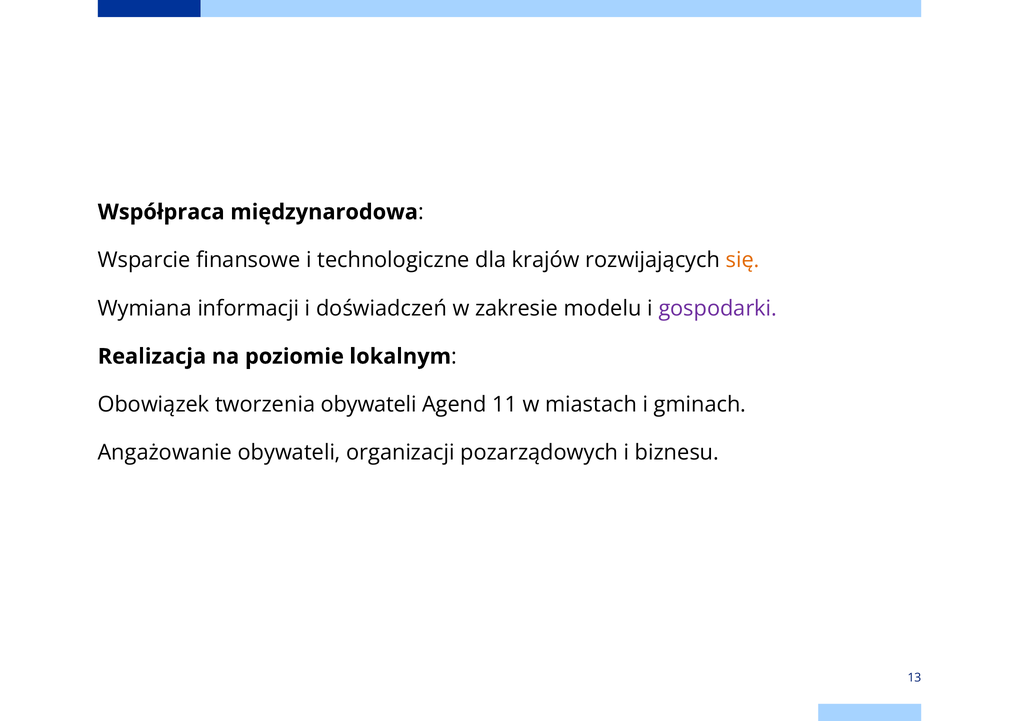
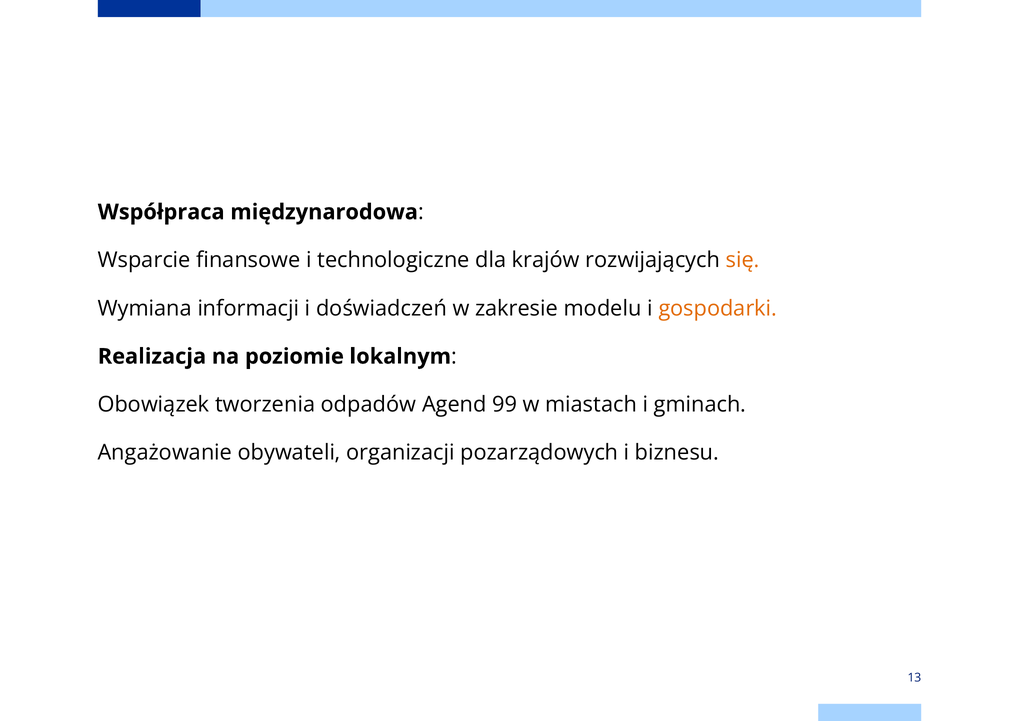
gospodarki colour: purple -> orange (718, 308)
tworzenia obywateli: obywateli -> odpadów (369, 404)
11: 11 -> 99 (505, 404)
